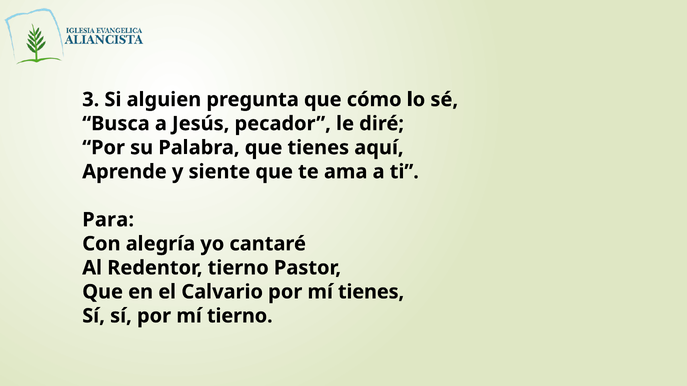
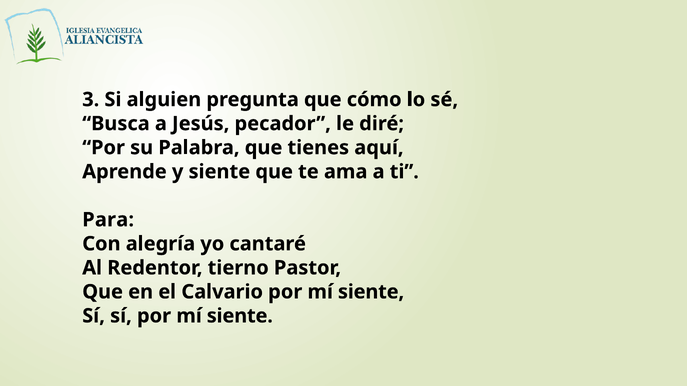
Calvario por mí tienes: tienes -> siente (371, 292)
sí por mí tierno: tierno -> siente (240, 316)
